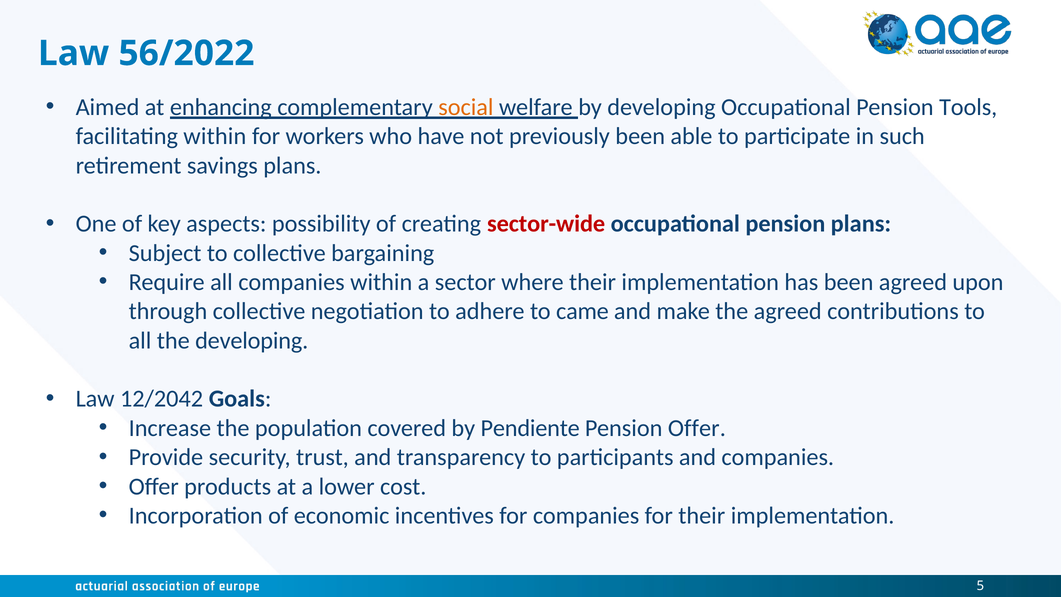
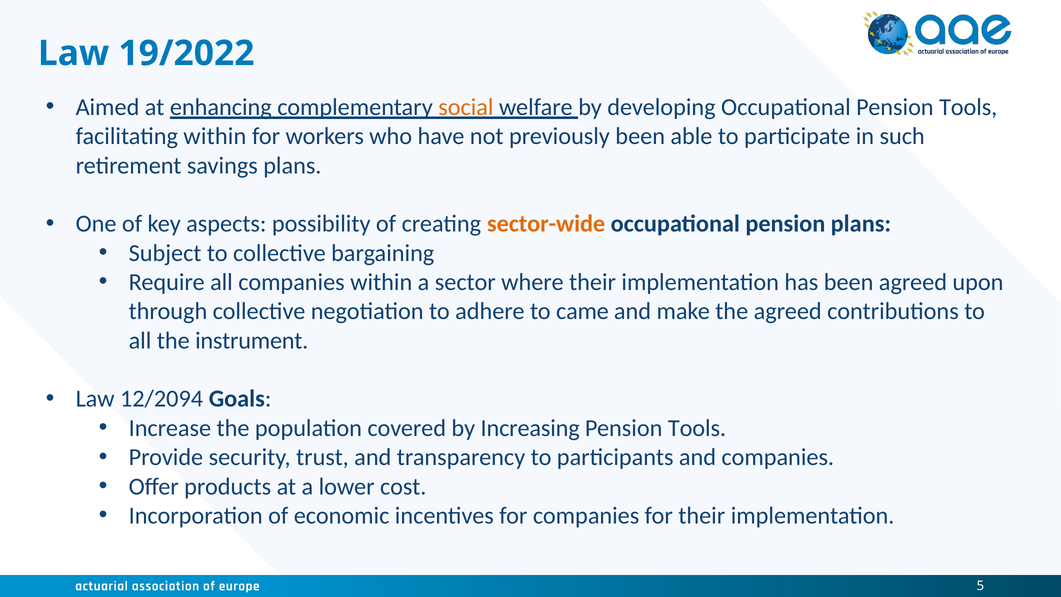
56/2022: 56/2022 -> 19/2022 (186, 53)
sector-wide colour: red -> orange (546, 224)
the developing: developing -> instrument (252, 341)
12/2042: 12/2042 -> 12/2094 (162, 399)
Pendiente: Pendiente -> Increasing (530, 428)
Offer: Offer -> Tools (697, 428)
